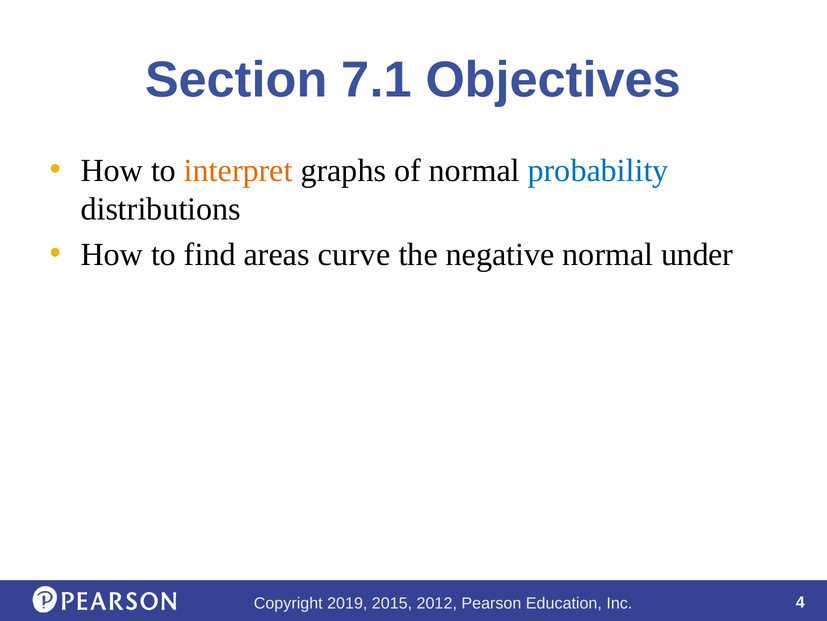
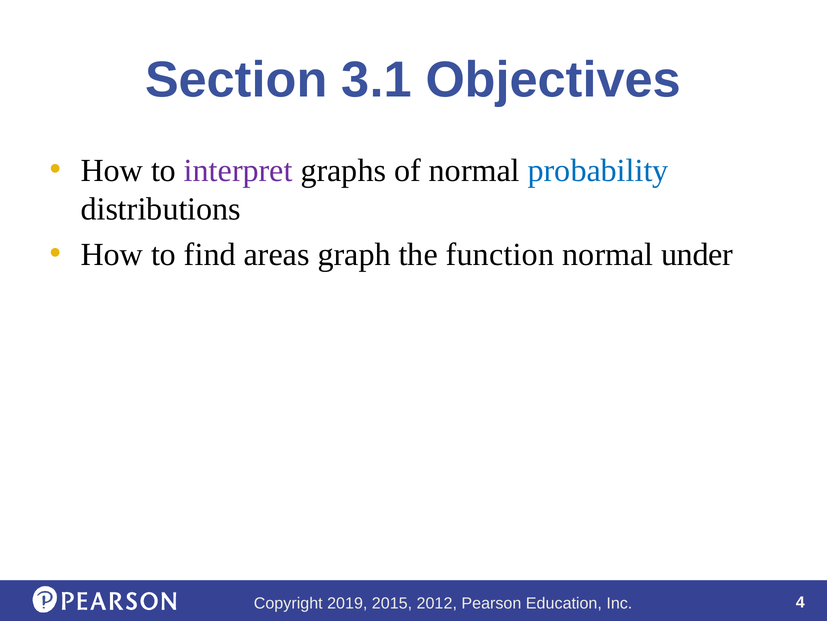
7.1: 7.1 -> 3.1 (377, 80)
interpret colour: orange -> purple (238, 170)
curve: curve -> graph (354, 254)
negative: negative -> function (500, 254)
